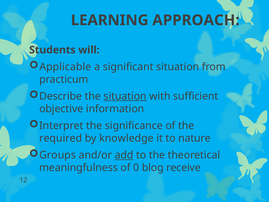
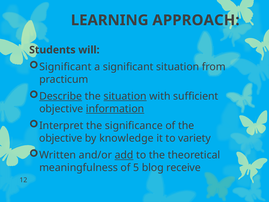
Applicable: Applicable -> Significant (65, 67)
Describe underline: none -> present (61, 96)
information underline: none -> present (115, 109)
required: required -> objective (61, 138)
nature: nature -> variety (194, 138)
Groups: Groups -> Written (58, 155)
0: 0 -> 5 (136, 167)
